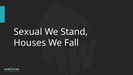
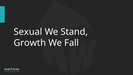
Houses: Houses -> Growth (30, 43)
